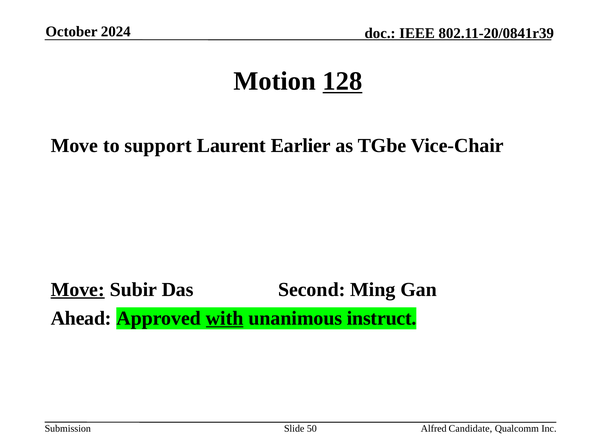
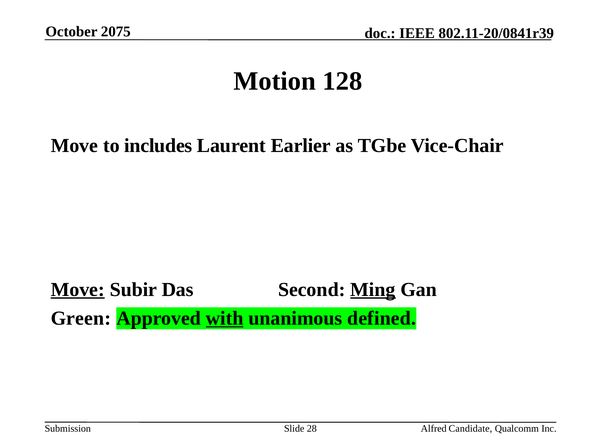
2024: 2024 -> 2075 (116, 32)
128 underline: present -> none (342, 81)
support: support -> includes (158, 145)
Ming underline: none -> present (373, 290)
Ahead: Ahead -> Green (81, 318)
instruct: instruct -> defined (382, 318)
50: 50 -> 28 (312, 429)
